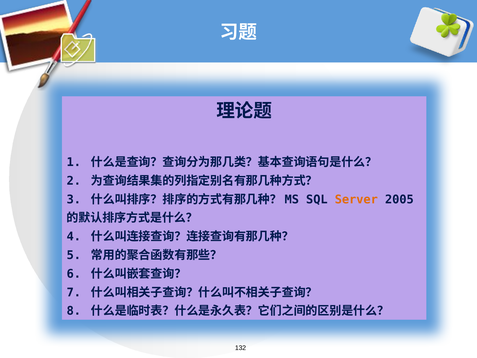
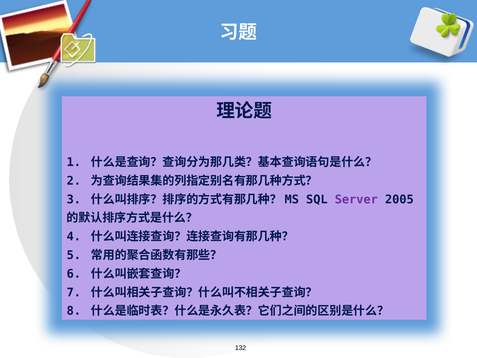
Server colour: orange -> purple (356, 199)
